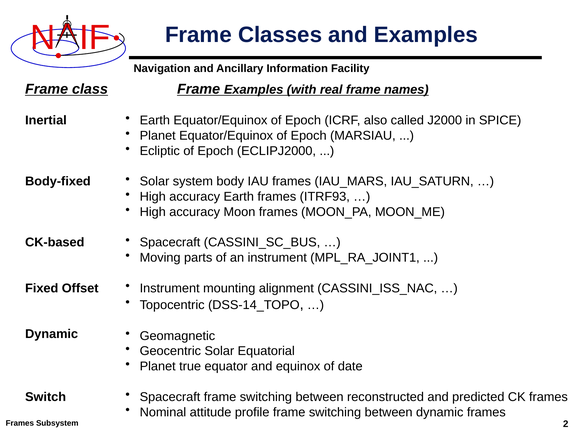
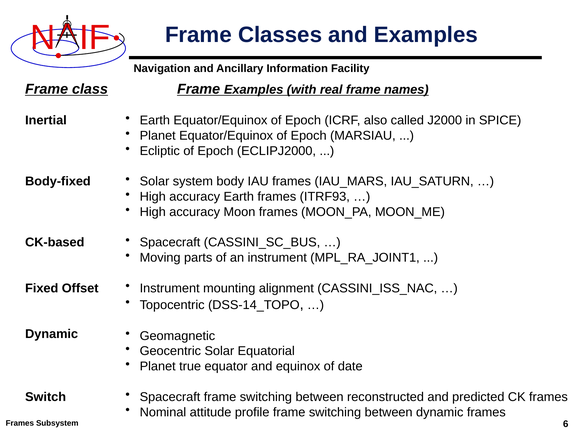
2: 2 -> 6 (566, 425)
